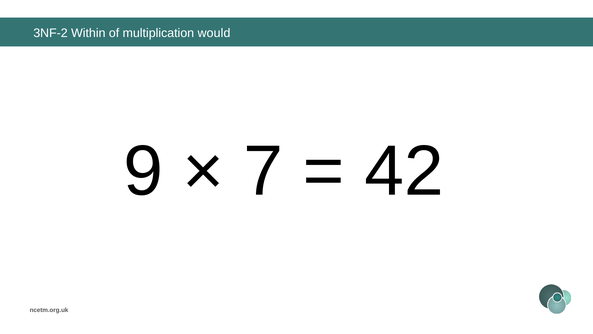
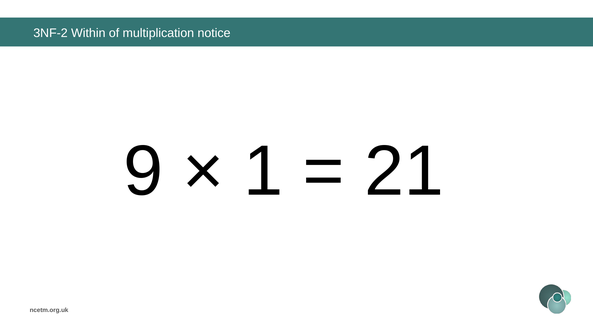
would: would -> notice (214, 33)
7: 7 -> 1 (263, 171)
42: 42 -> 21 (404, 171)
